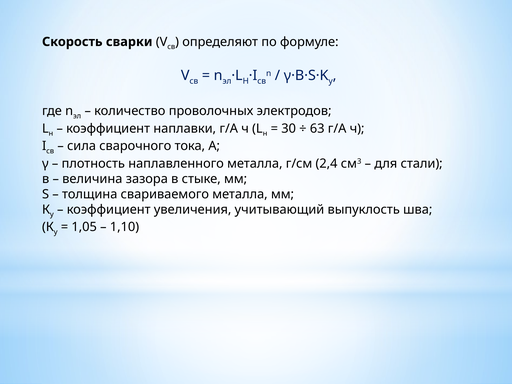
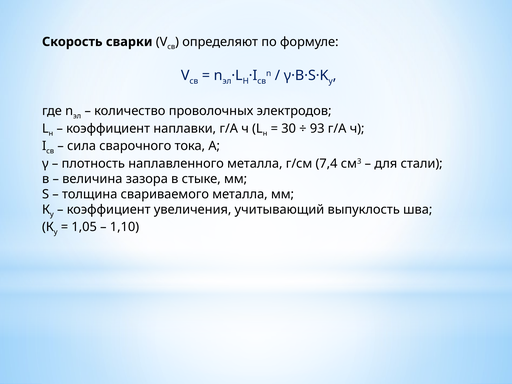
63: 63 -> 93 (317, 129)
2,4: 2,4 -> 7,4 (326, 163)
